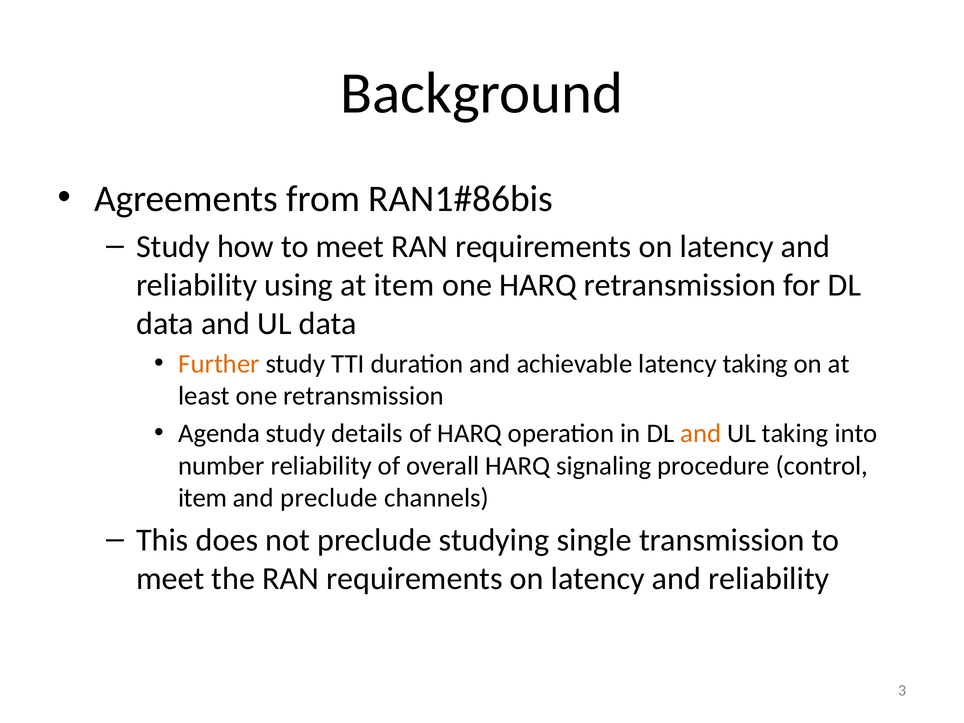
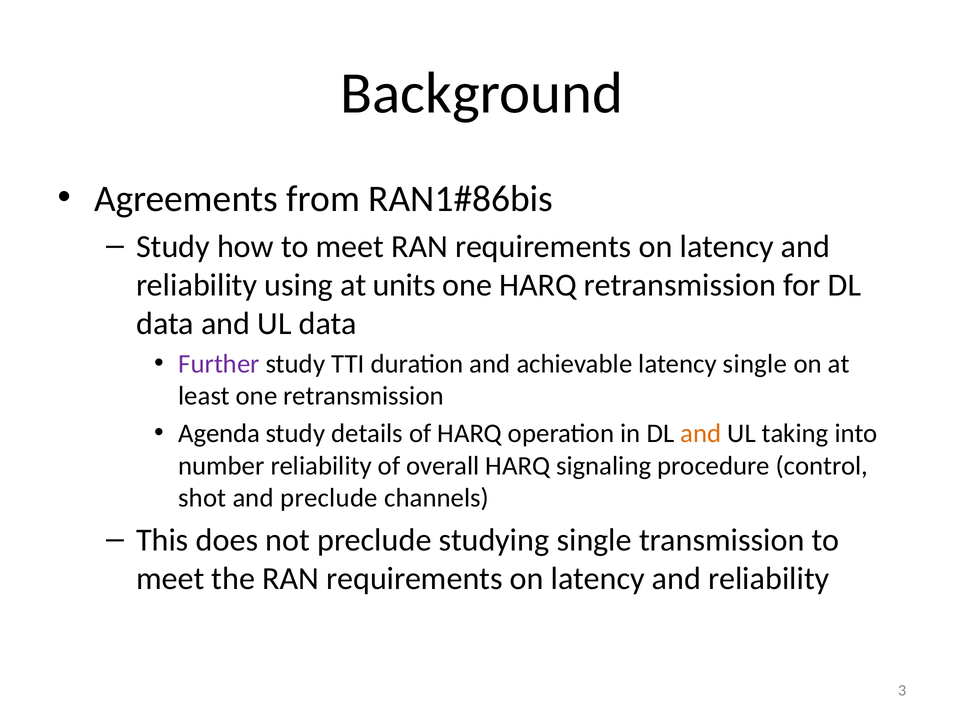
at item: item -> units (404, 285)
Further colour: orange -> purple (219, 364)
latency taking: taking -> single (755, 364)
item: item -> shot (202, 498)
